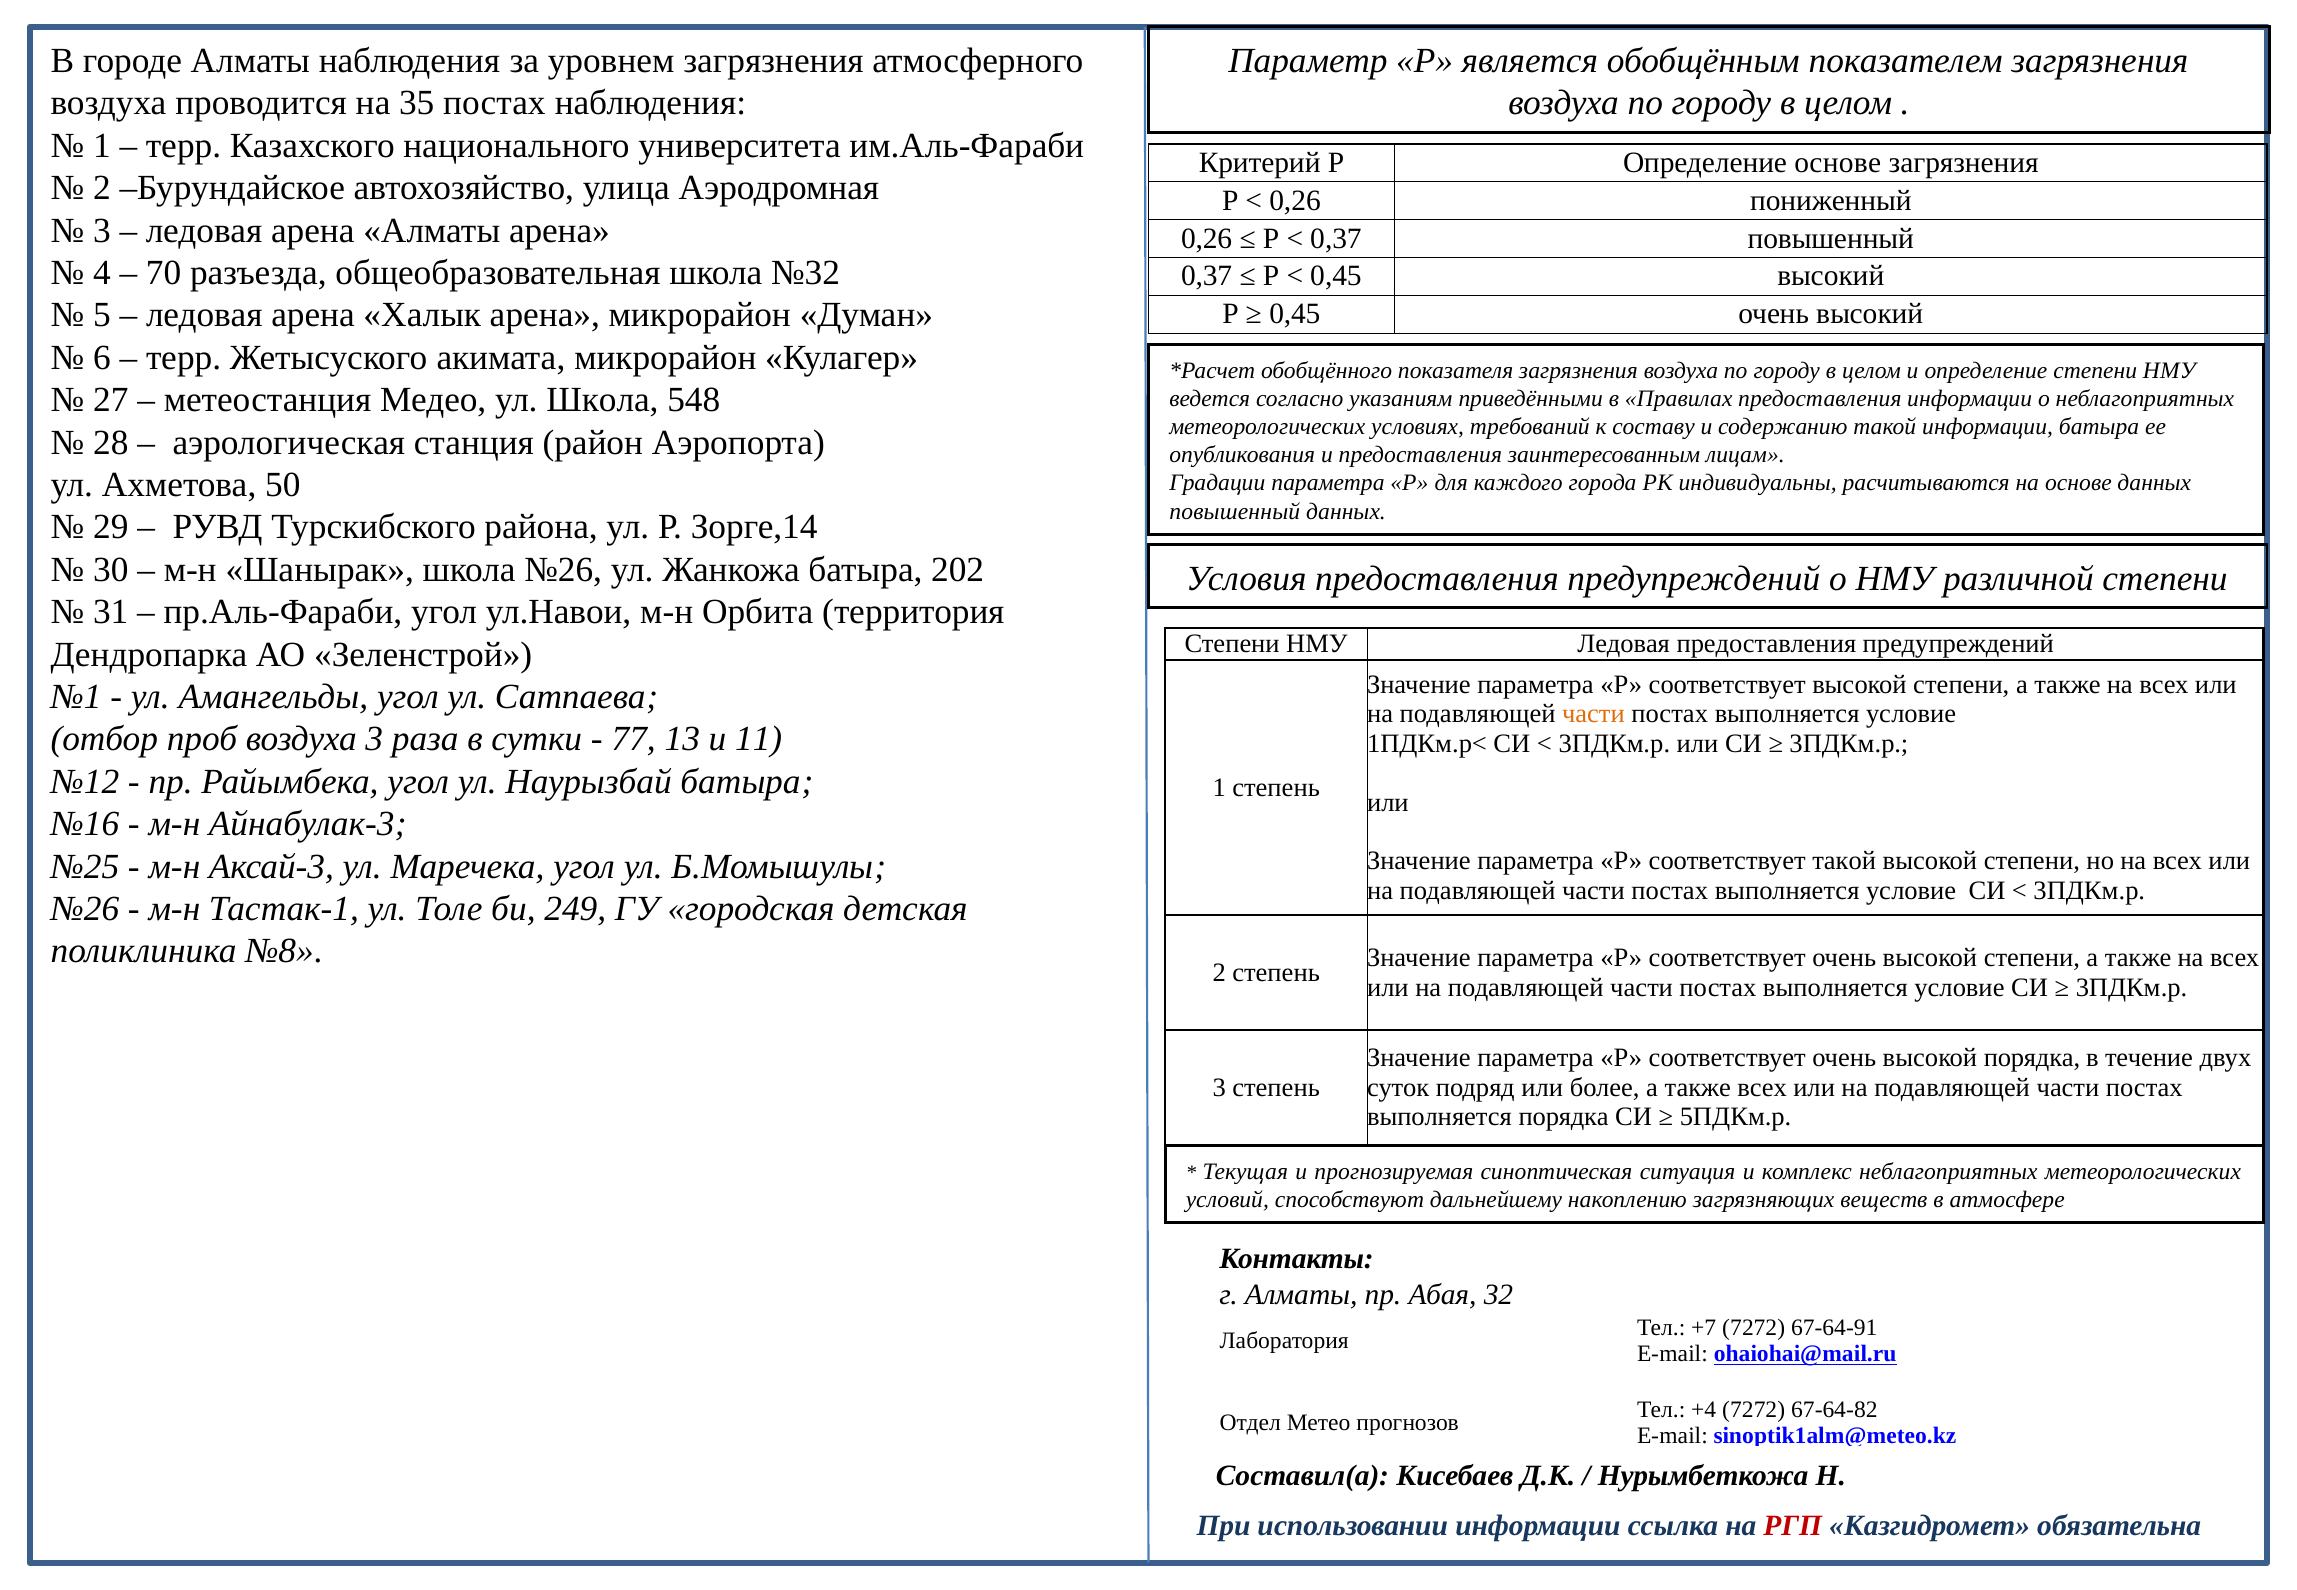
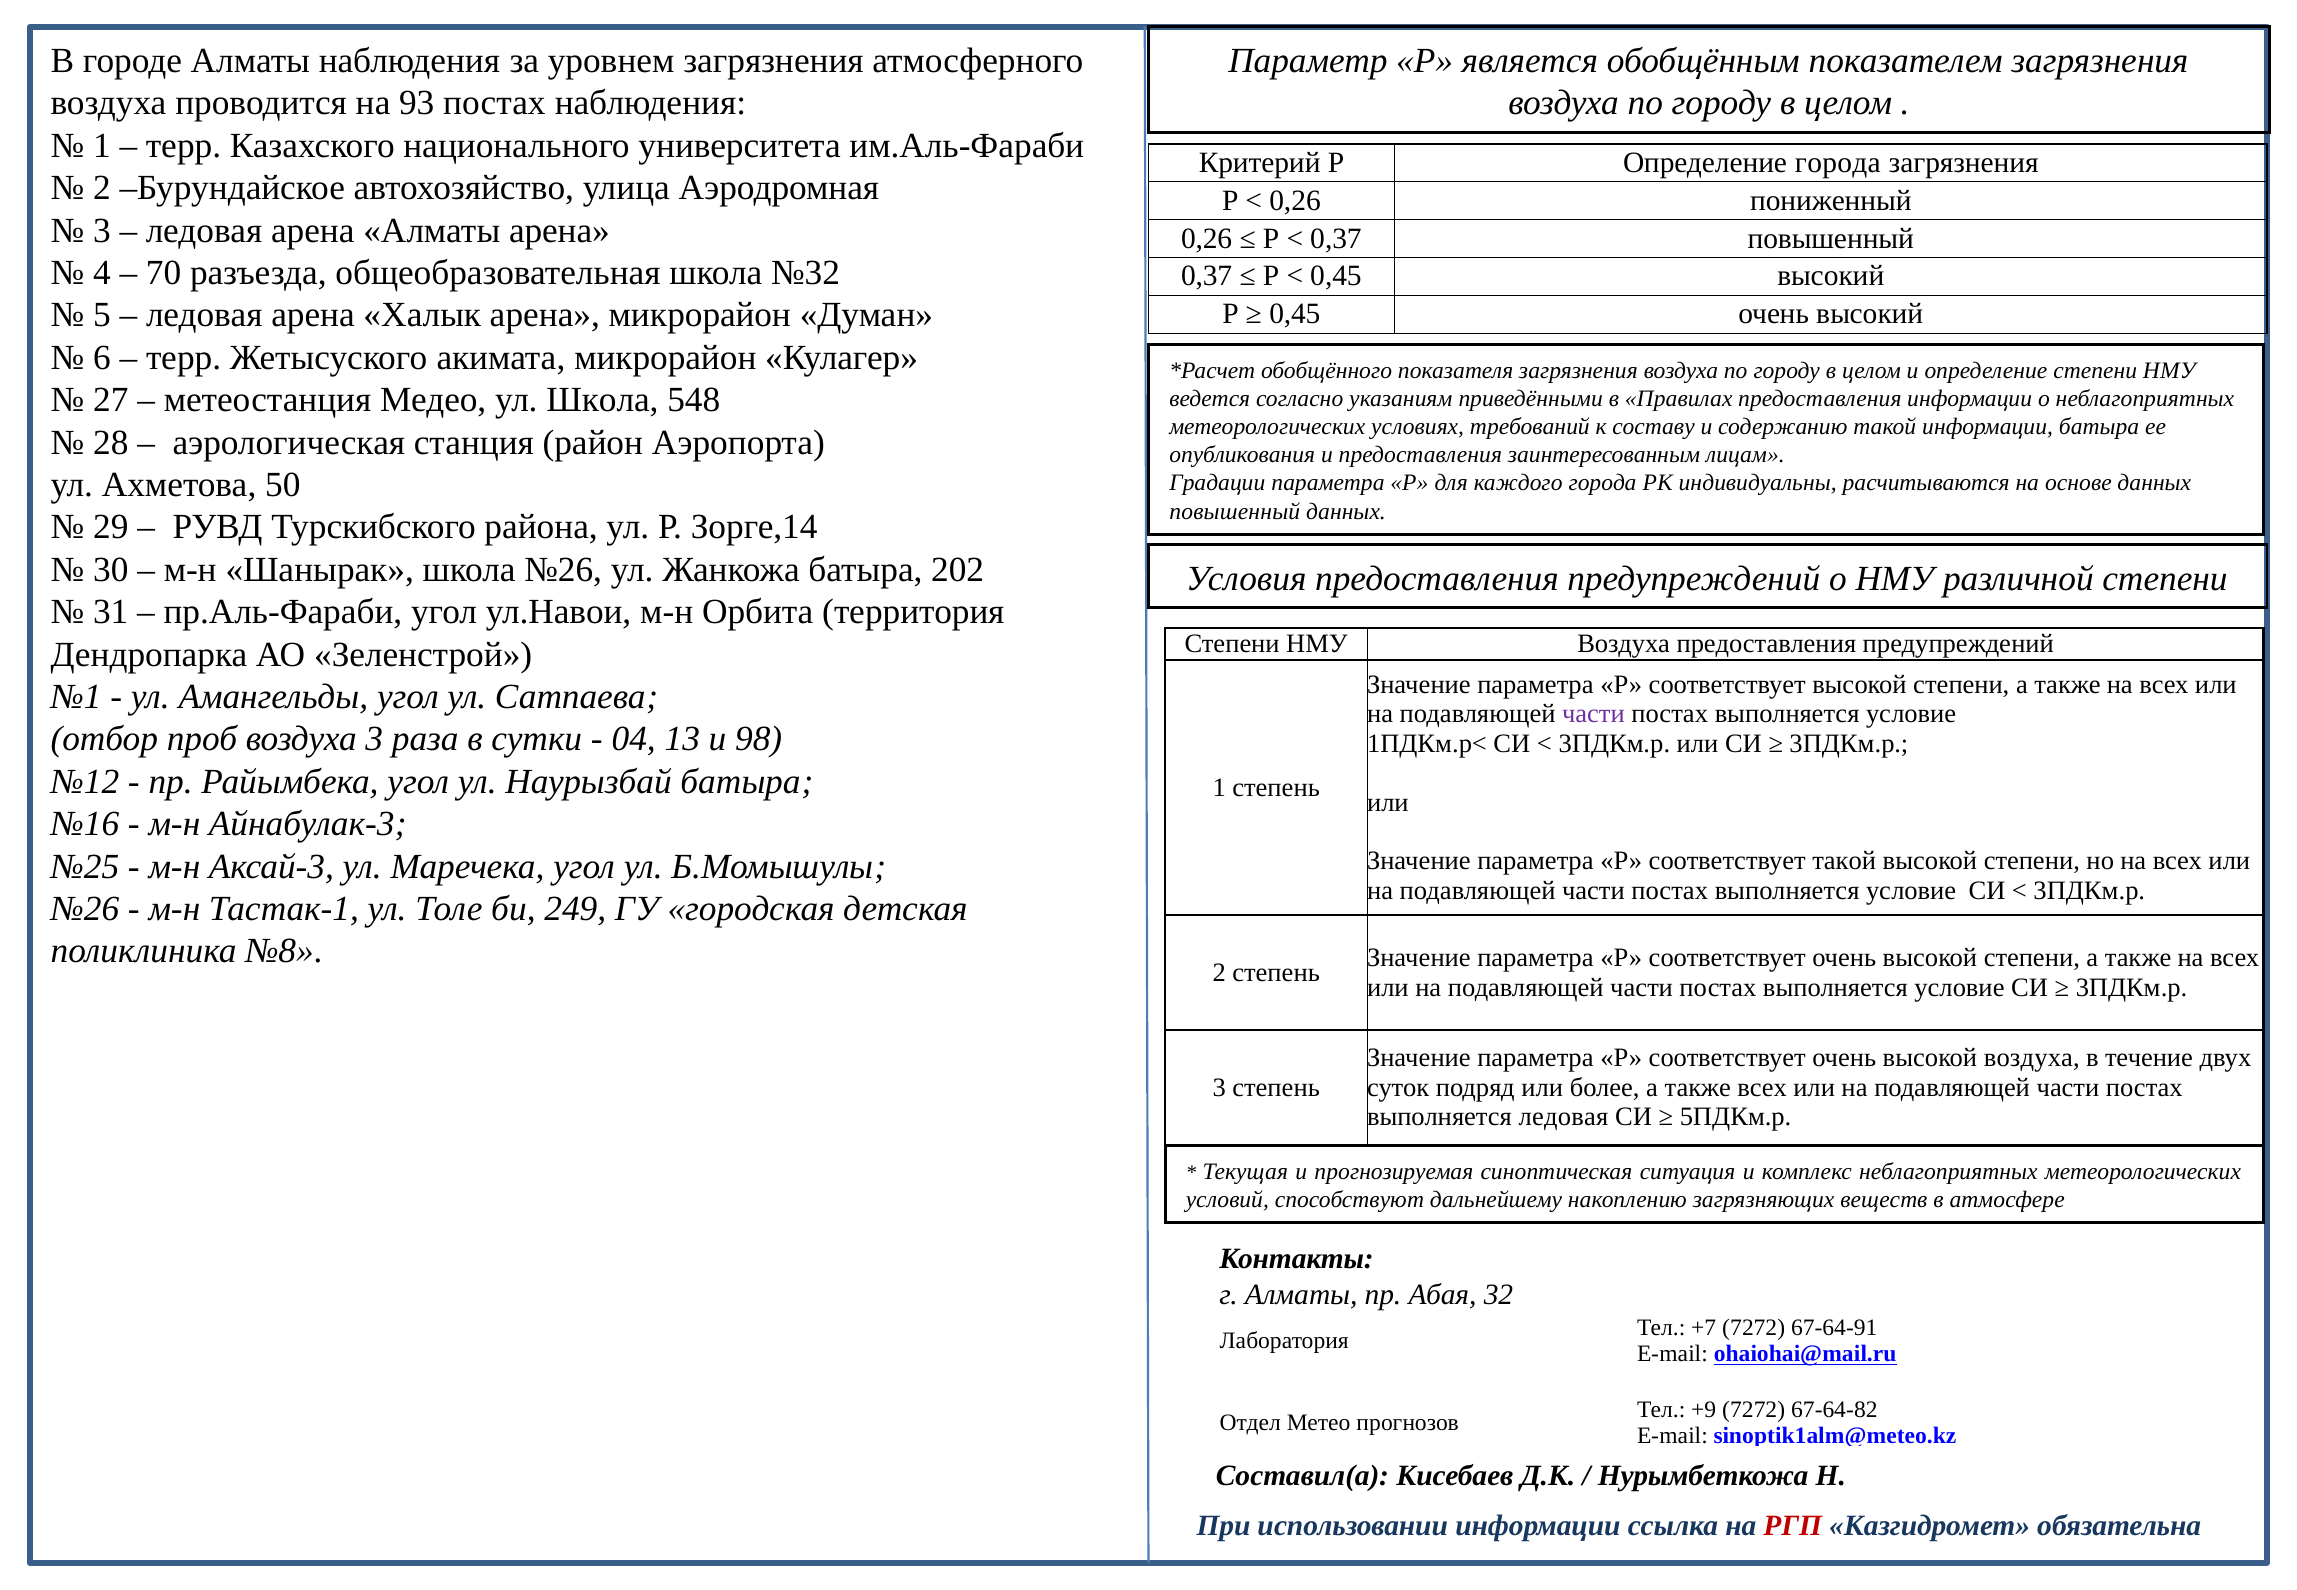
35: 35 -> 93 (417, 103)
Определение основе: основе -> города (1838, 163)
НМУ Ледовая: Ледовая -> Воздуха (1624, 644)
части colour: orange -> purple (1593, 714)
77: 77 -> 04 (634, 739)
11: 11 -> 98 (759, 739)
высокой порядка: порядка -> воздуха (2032, 1058)
выполняется порядка: порядка -> ледовая (1563, 1117)
+4: +4 -> +9 (1704, 1410)
